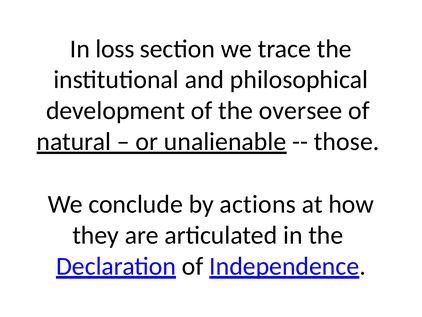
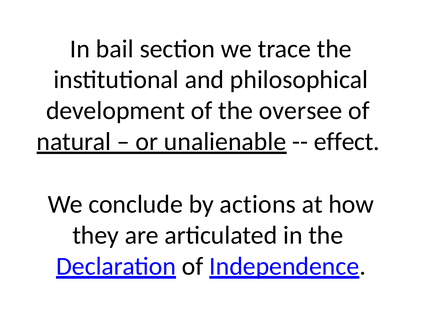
loss: loss -> bail (115, 49)
those: those -> effect (347, 142)
